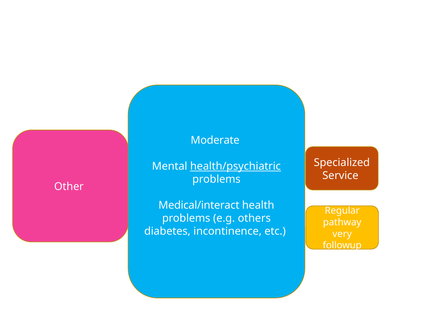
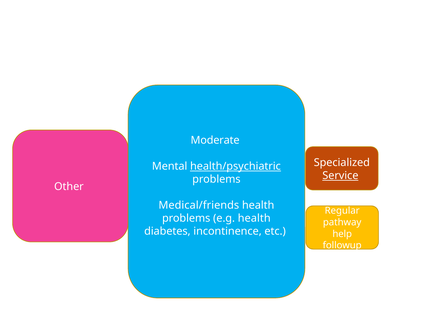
Service underline: none -> present (340, 175)
Medical/interact: Medical/interact -> Medical/friends (199, 205)
e.g others: others -> health (254, 218)
very: very -> help (342, 234)
